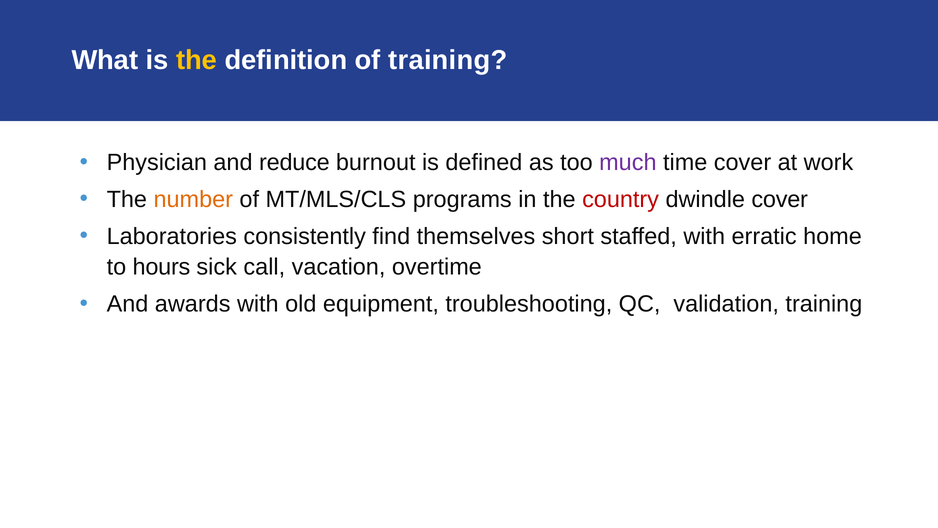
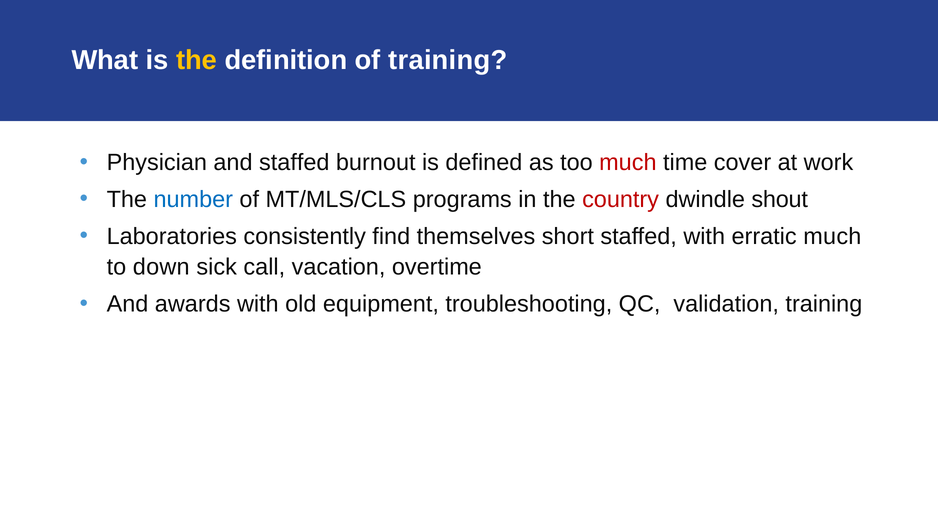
and reduce: reduce -> staffed (294, 162)
much colour: purple -> red (628, 162)
number colour: orange -> blue (193, 199)
dwindle cover: cover -> shout (780, 199)
erratic home: home -> much (832, 236)
hours: hours -> down (161, 267)
